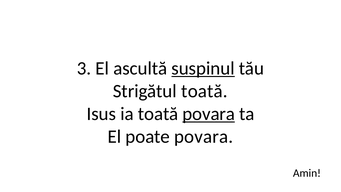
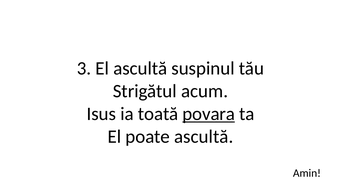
suspinul underline: present -> none (203, 68)
Strigătul toată: toată -> acum (205, 91)
poate povara: povara -> ascultă (204, 136)
